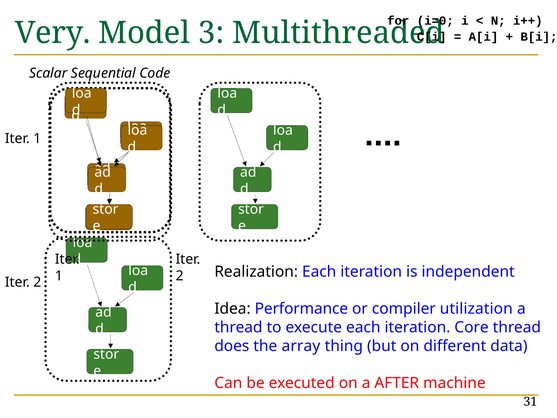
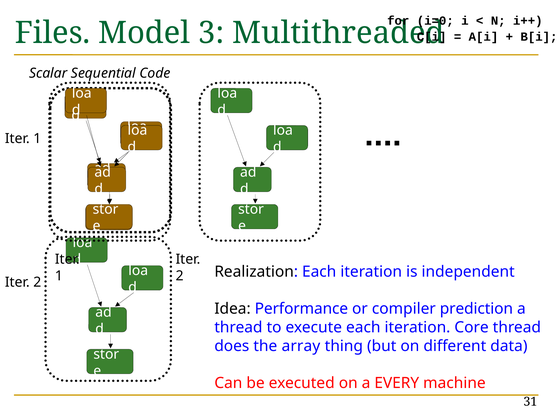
Very: Very -> Files (53, 33)
utilization: utilization -> prediction (476, 309)
AFTER: AFTER -> EVERY (397, 383)
